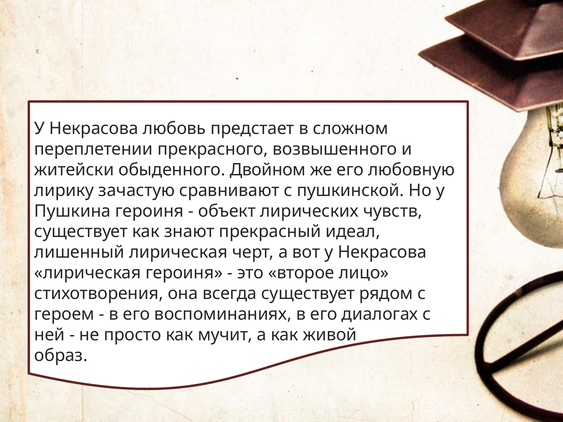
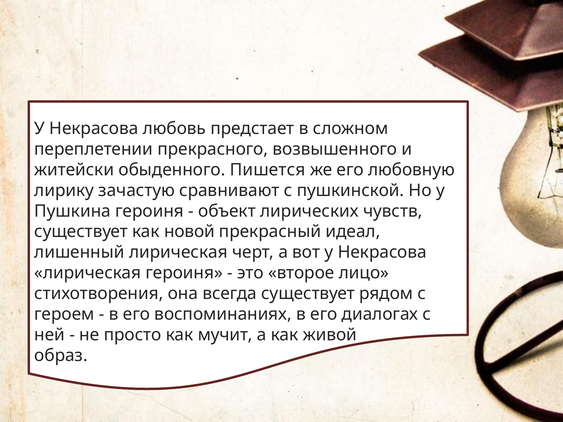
Двойном: Двойном -> Пишется (268, 170)
знают: знают -> новой (189, 232)
